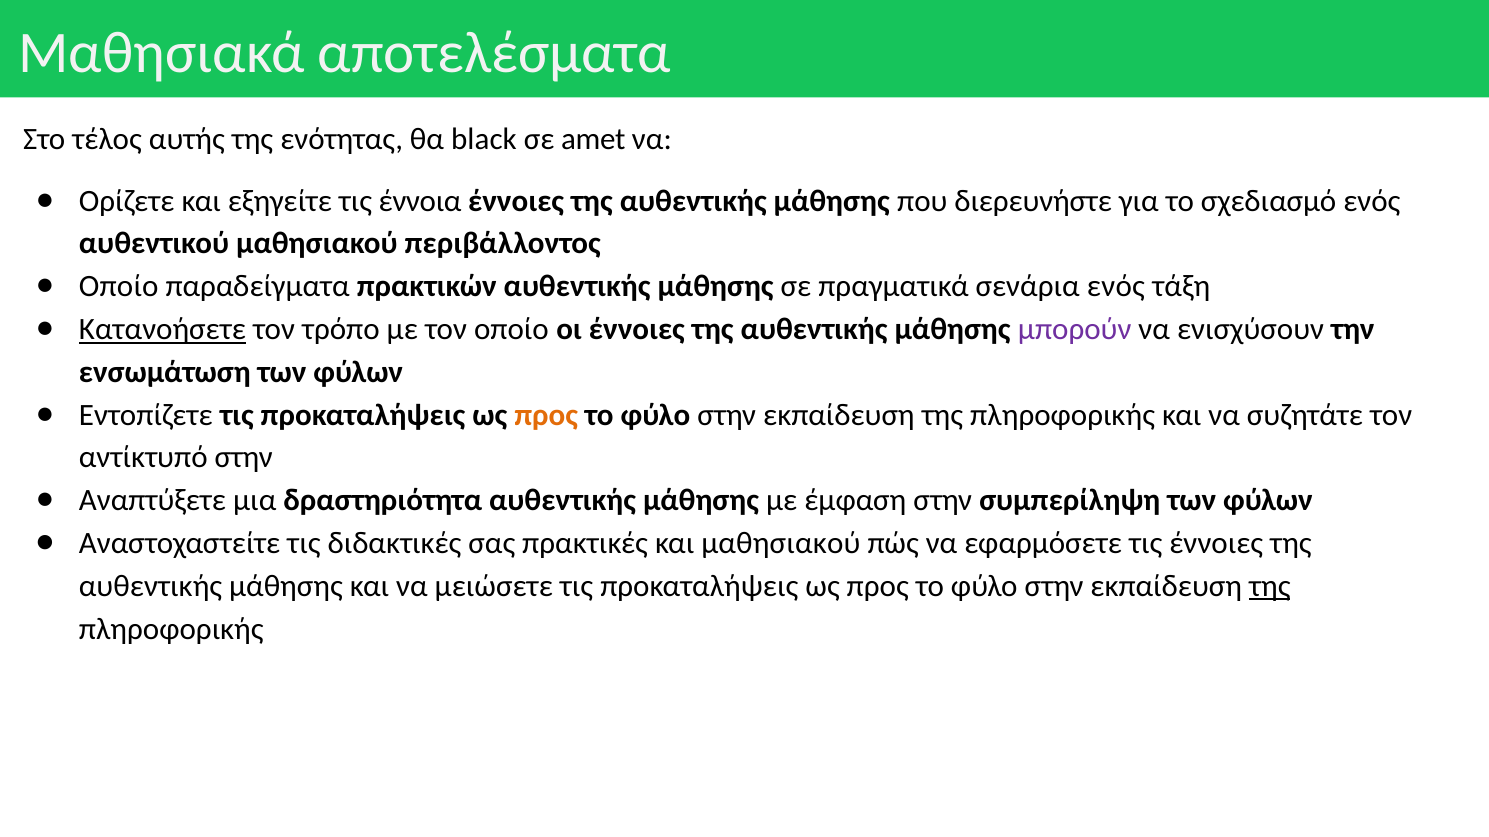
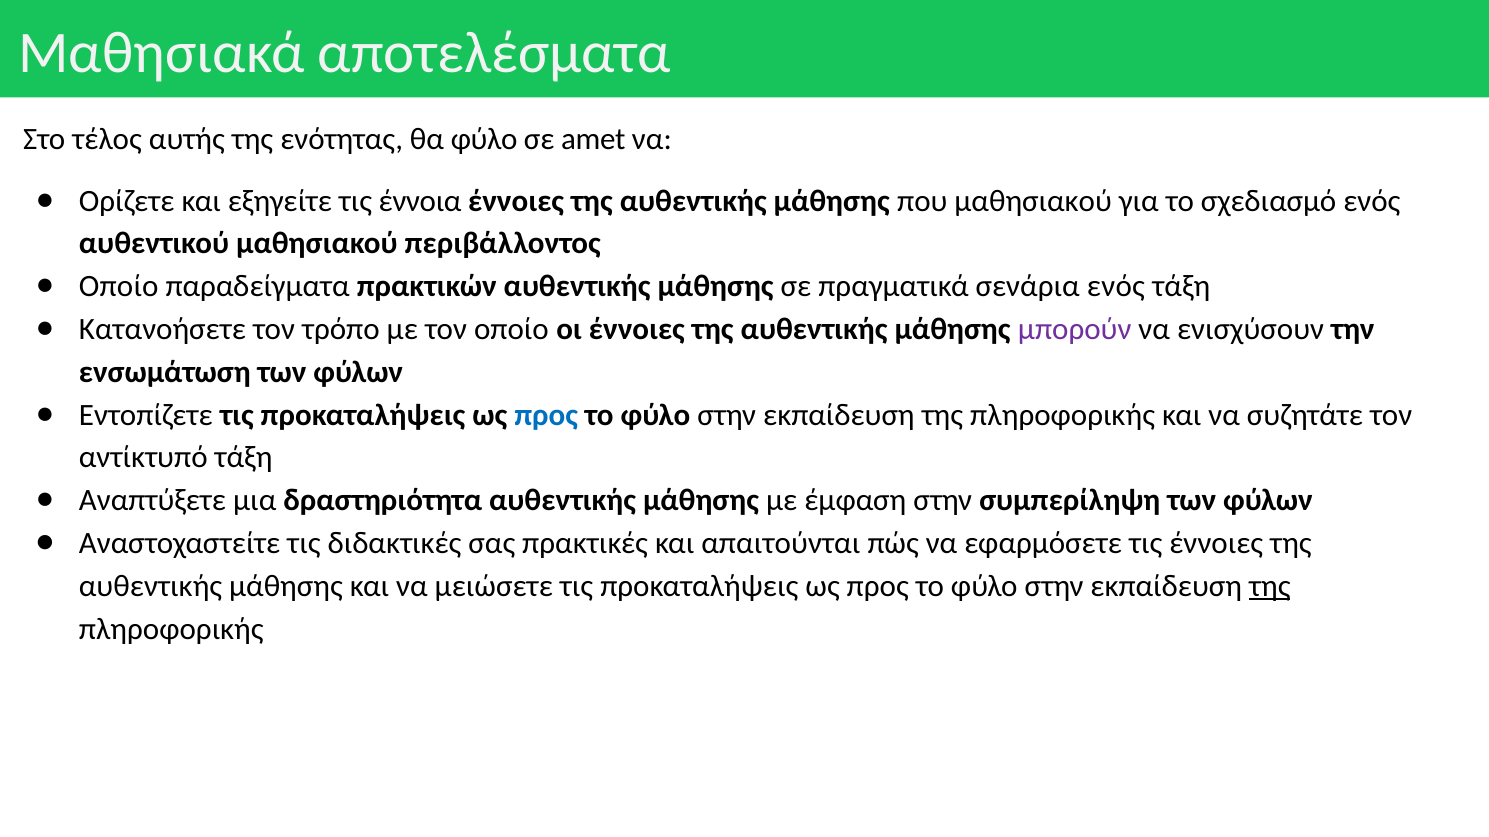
θα black: black -> φύλο (484, 140)
που διερευνήστε: διερευνήστε -> μαθησιακού (1033, 201)
Κατανοήσετε underline: present -> none (162, 330)
προς colour: orange -> blue (546, 415)
αντίκτυπό στην: στην -> τάξη (244, 458)
και μαθησιακού: μαθησιακού -> απαιτούνται (781, 544)
